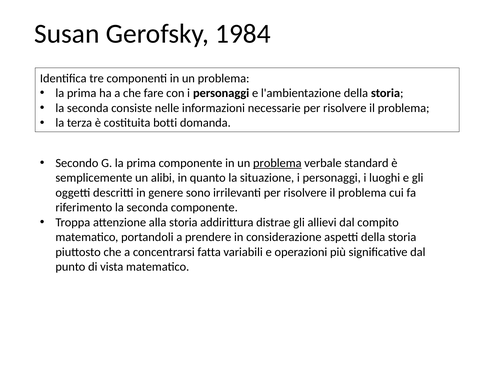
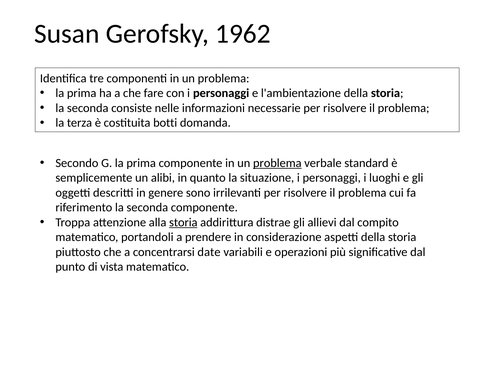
1984: 1984 -> 1962 (243, 34)
storia underline: none -> present (183, 223)
fatta: fatta -> date (209, 252)
